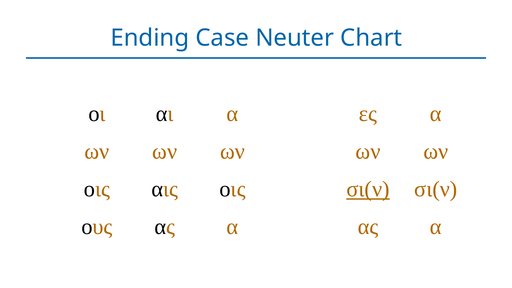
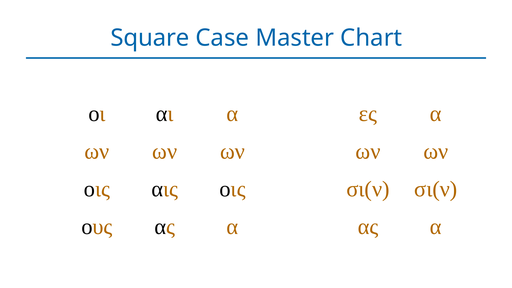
Ending: Ending -> Square (150, 38)
Neuter: Neuter -> Master (295, 38)
σι(ν underline: present -> none (368, 189)
